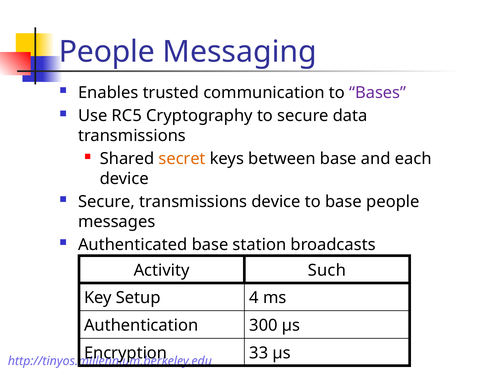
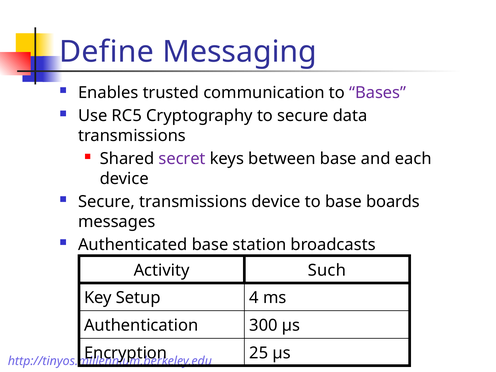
People: People -> Define (107, 52)
secret colour: orange -> purple (182, 159)
base people: people -> boards (393, 202)
33: 33 -> 25 (259, 353)
